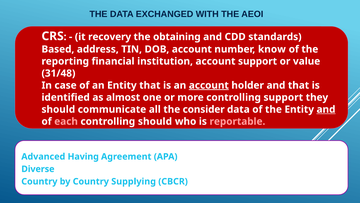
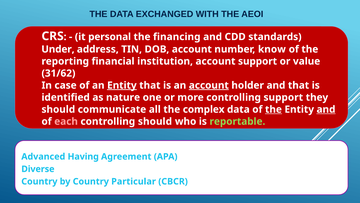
recovery: recovery -> personal (110, 37)
obtaining: obtaining -> financing (177, 37)
Based: Based -> Under (58, 49)
31/48: 31/48 -> 31/62 (58, 73)
Entity underline: none -> present (122, 85)
almost: almost -> nature (123, 97)
consider: consider -> complex (204, 109)
the underline: none -> present (273, 109)
reportable colour: pink -> light green (237, 121)
Supplying: Supplying -> Particular (134, 181)
